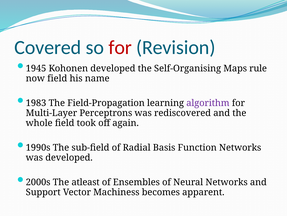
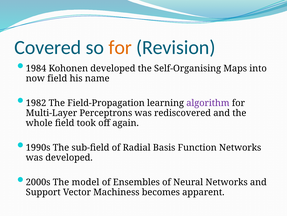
for colour: red -> orange (120, 47)
1945: 1945 -> 1984 (36, 68)
rule: rule -> into (258, 68)
1983: 1983 -> 1982 (36, 103)
atleast: atleast -> model (85, 182)
